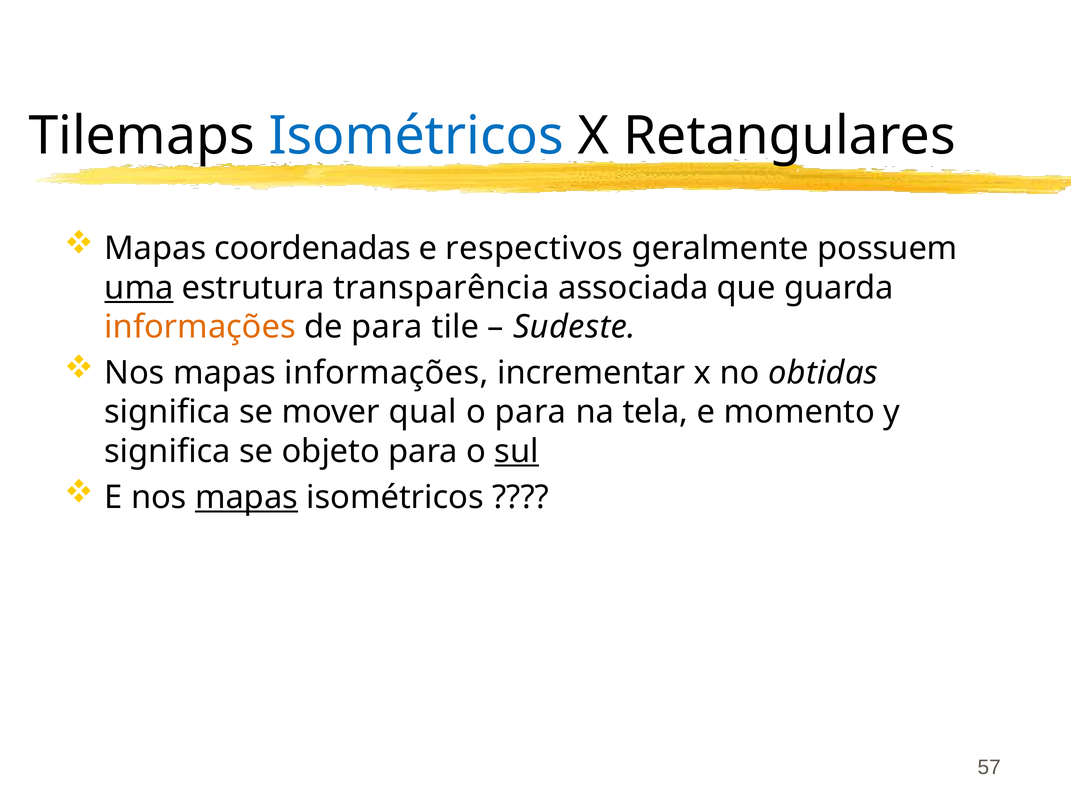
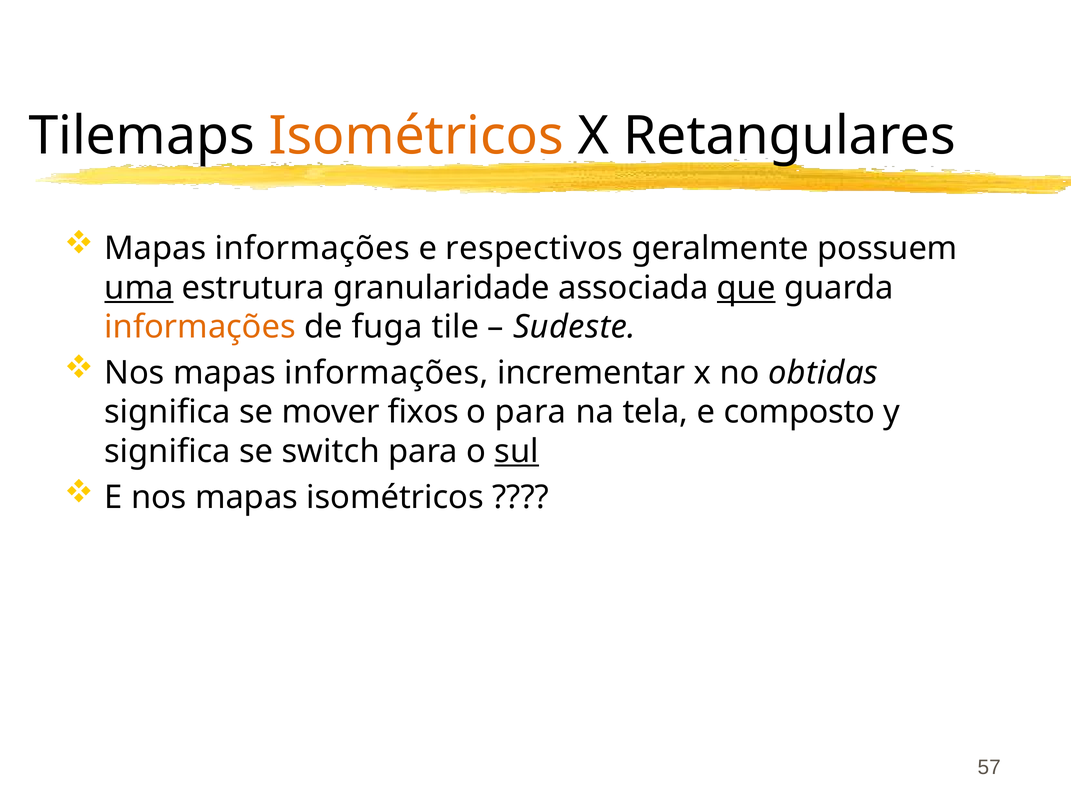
Isométricos colour: blue -> orange (416, 136)
coordenadas: coordenadas -> informações (312, 248)
transparência: transparência -> granularidade (441, 287)
que underline: none -> present (746, 287)
de para: para -> fuga (387, 327)
qual: qual -> fixos (423, 412)
momento: momento -> composto (799, 412)
objeto: objeto -> switch (331, 451)
mapas underline: present -> none (247, 497)
